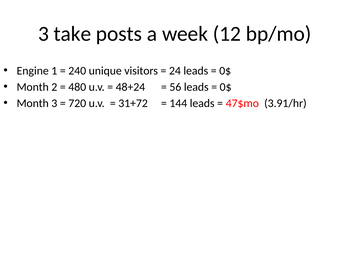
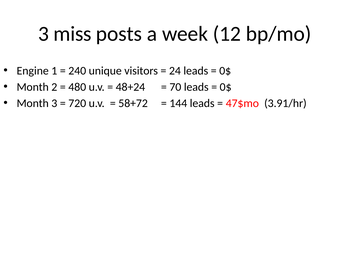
take: take -> miss (73, 34)
56: 56 -> 70 (175, 87)
31+72: 31+72 -> 58+72 (133, 103)
